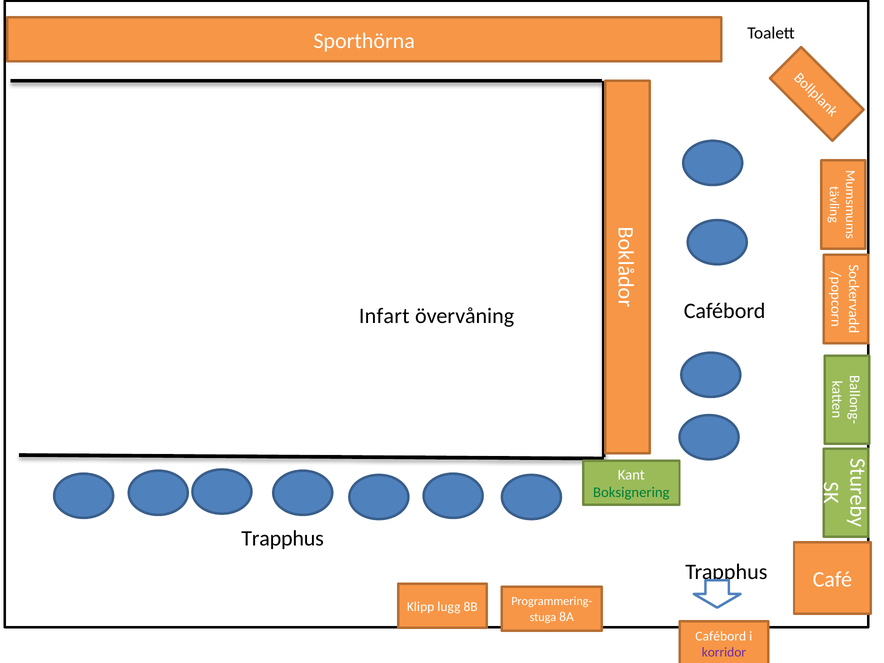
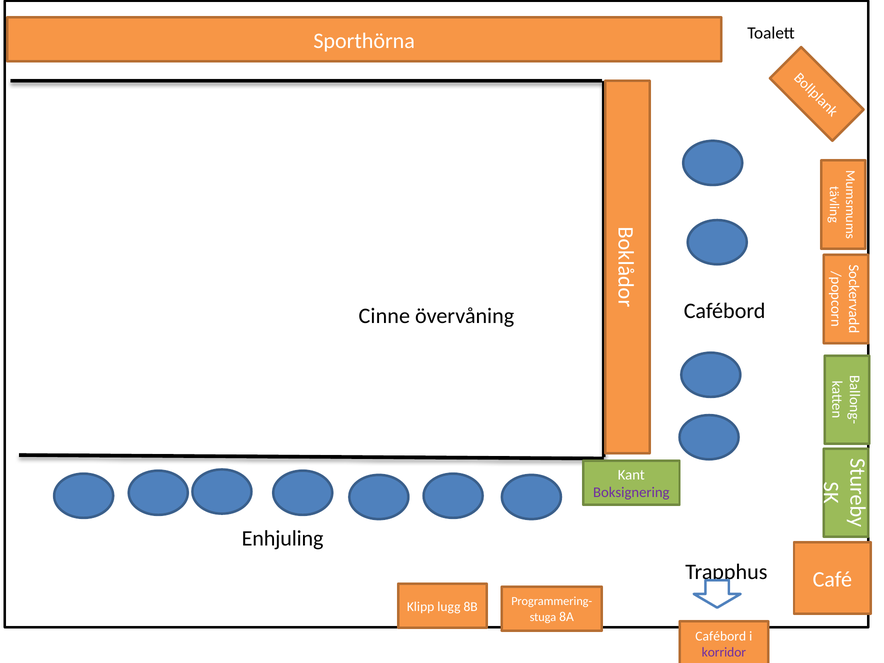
Infart: Infart -> Cinne (384, 316)
Boksignering colour: green -> purple (631, 493)
Trapphus: Trapphus -> Enhjuling (283, 538)
